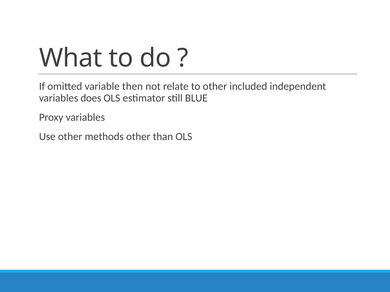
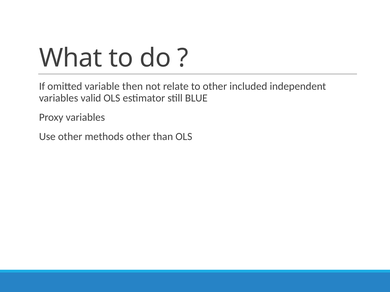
does: does -> valid (91, 98)
